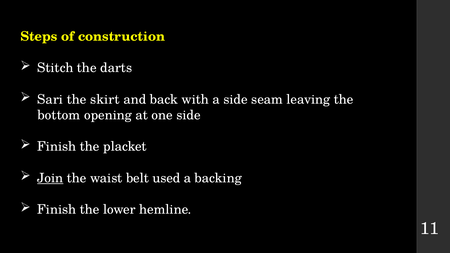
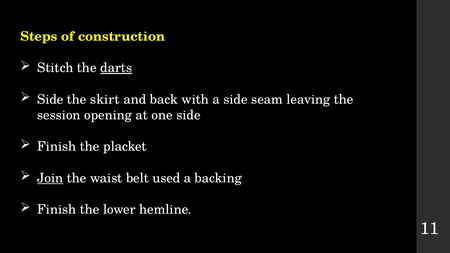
darts underline: none -> present (116, 68)
Sari: Sari -> Side (50, 99)
bottom: bottom -> session (59, 115)
